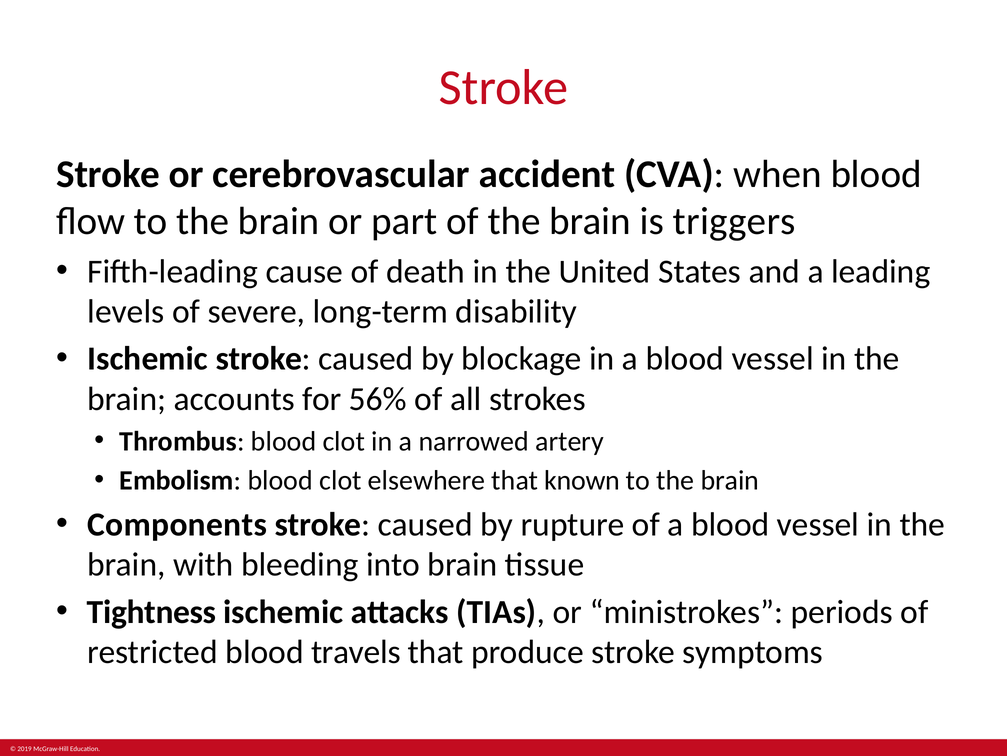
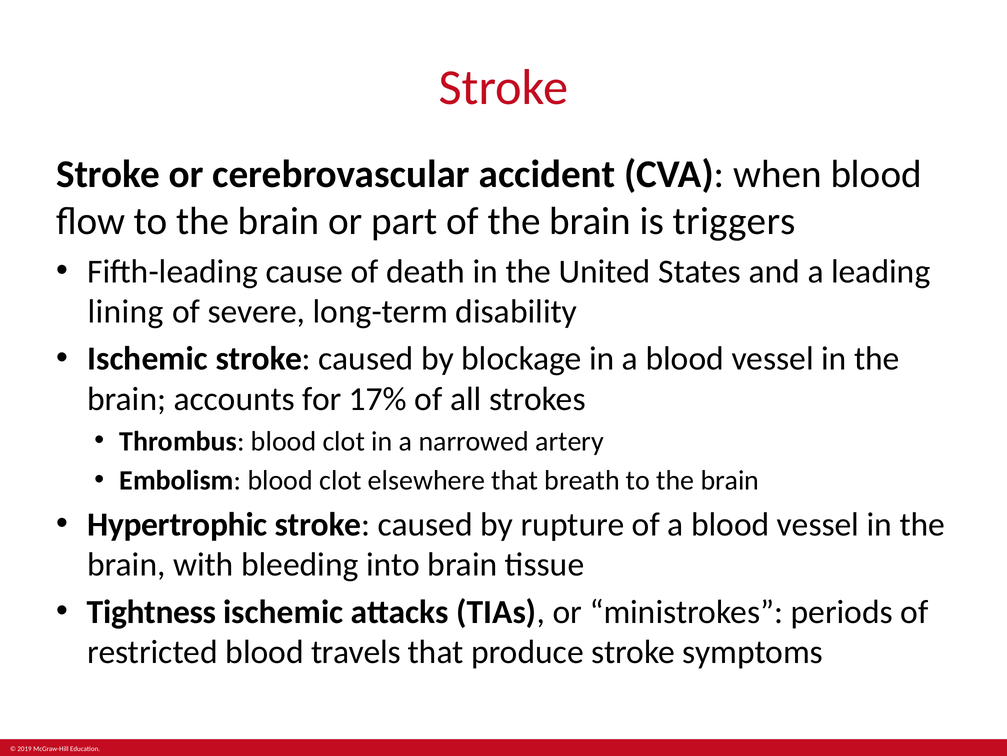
levels: levels -> lining (126, 311)
56%: 56% -> 17% (378, 399)
known: known -> breath (582, 480)
Components: Components -> Hypertrophic (177, 524)
